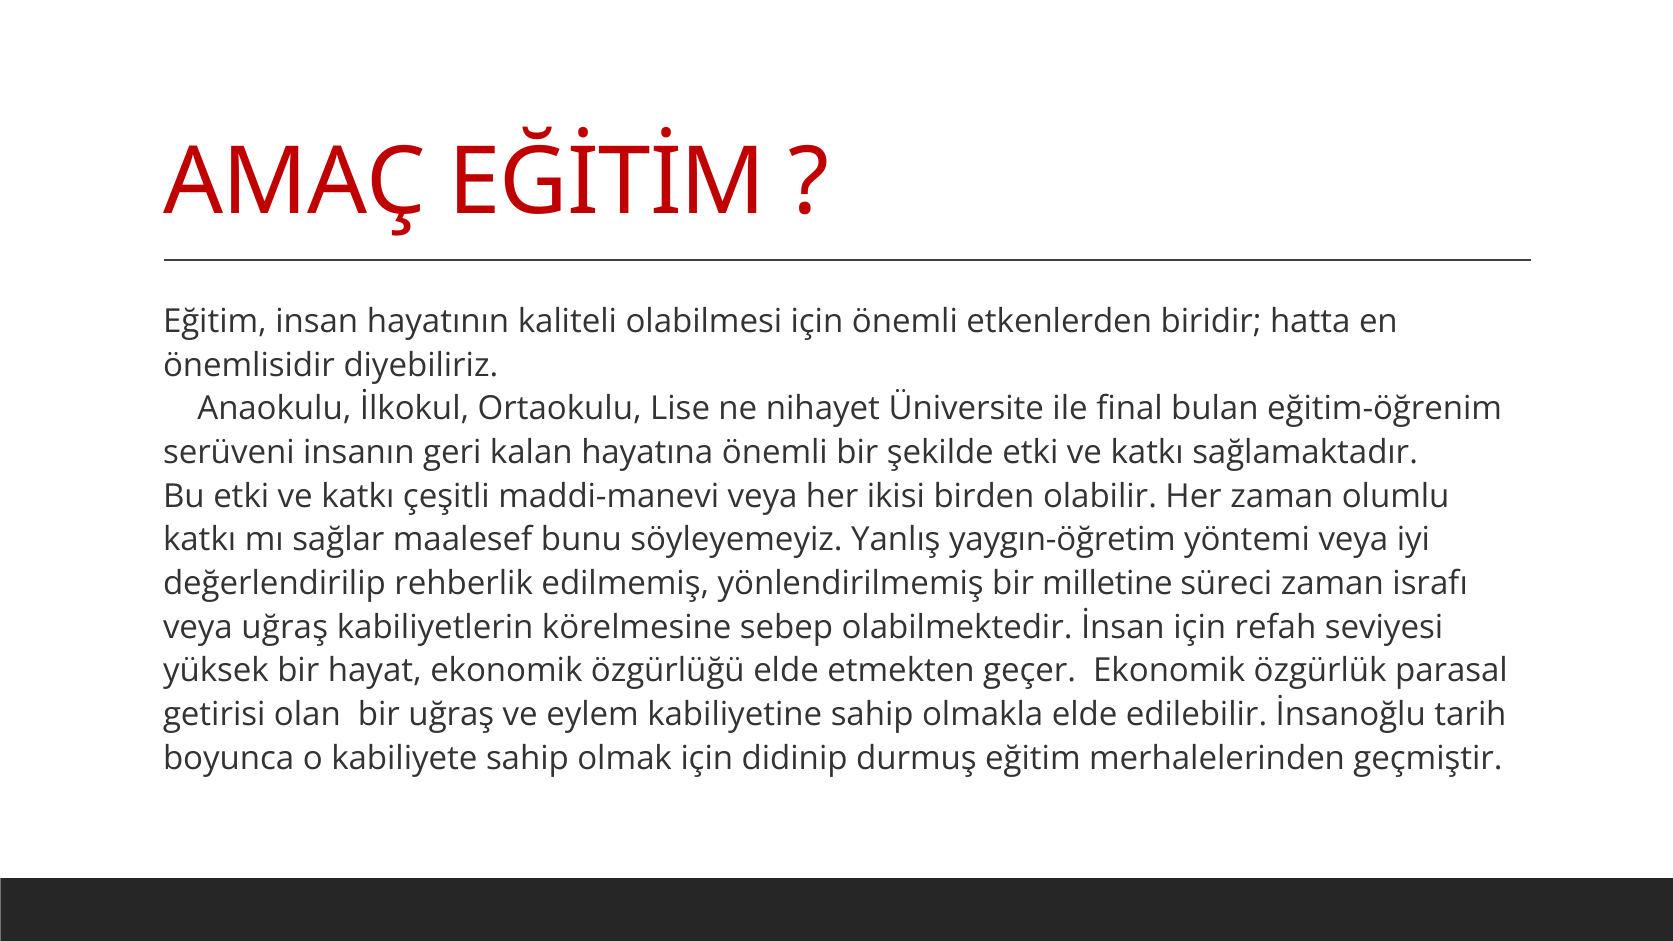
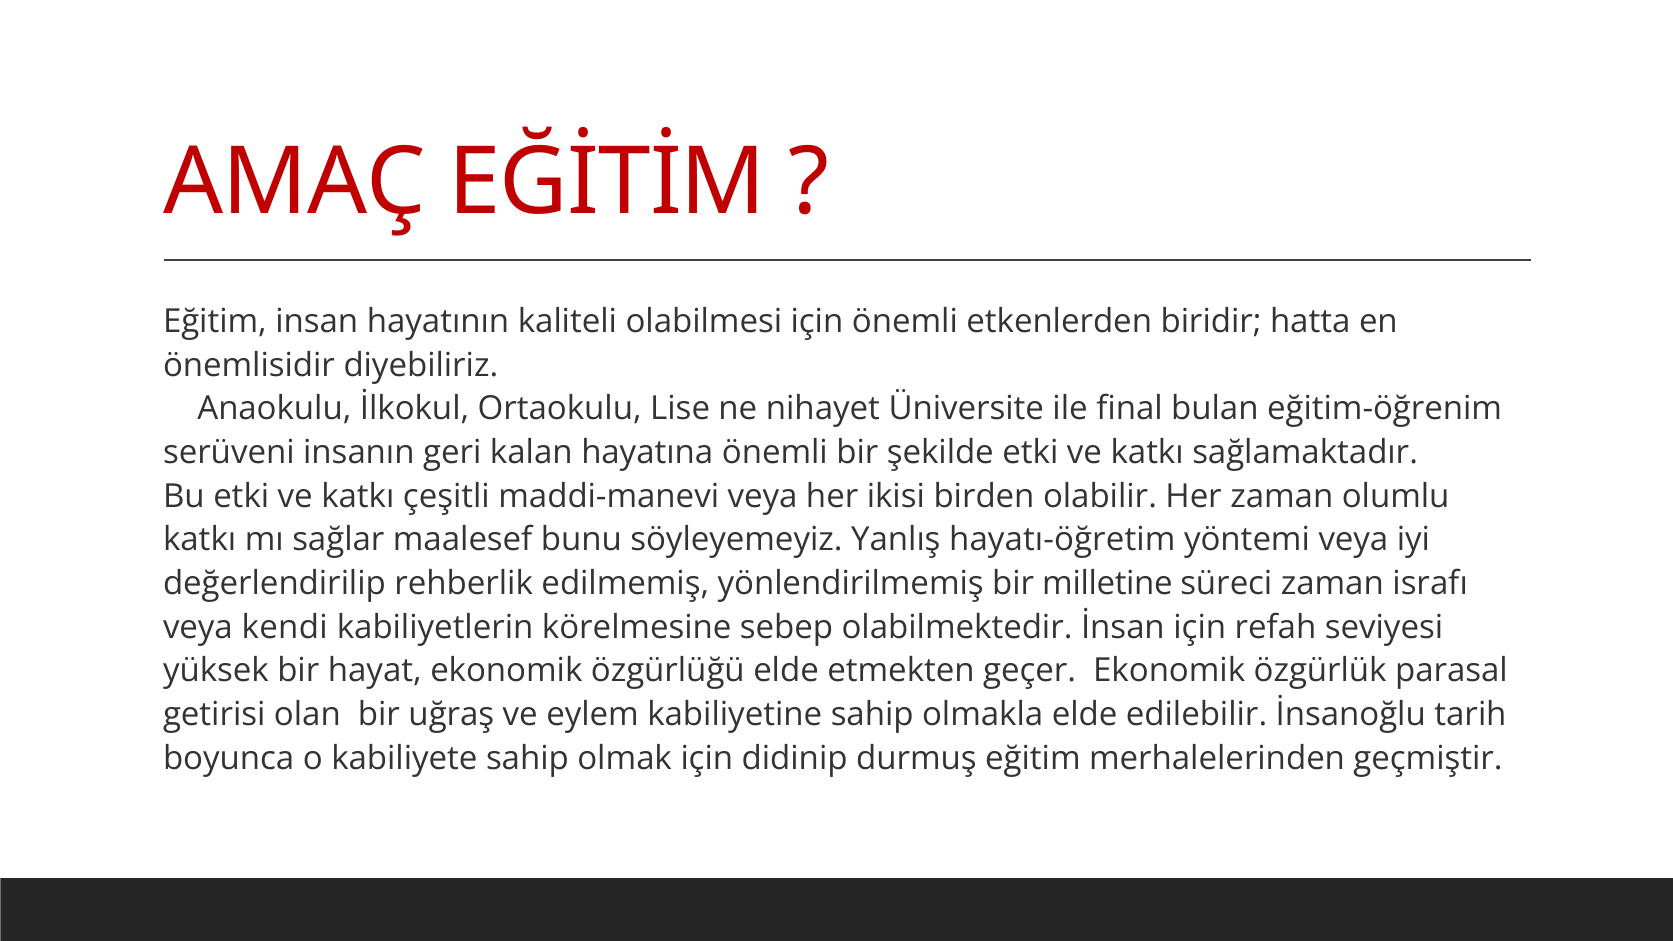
yaygın-öğretim: yaygın-öğretim -> hayatı-öğretim (1062, 540)
veya uğraş: uğraş -> kendi (285, 627)
